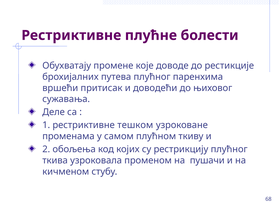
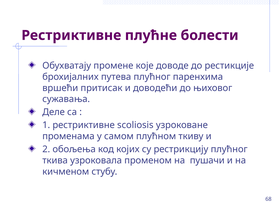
тешком: тешком -> scoliosis (135, 125)
